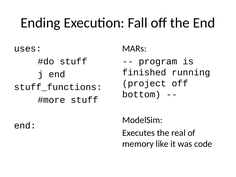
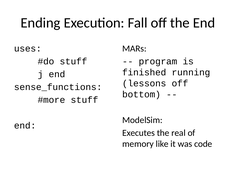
project: project -> lessons (144, 83)
stuff_functions: stuff_functions -> sense_functions (58, 87)
